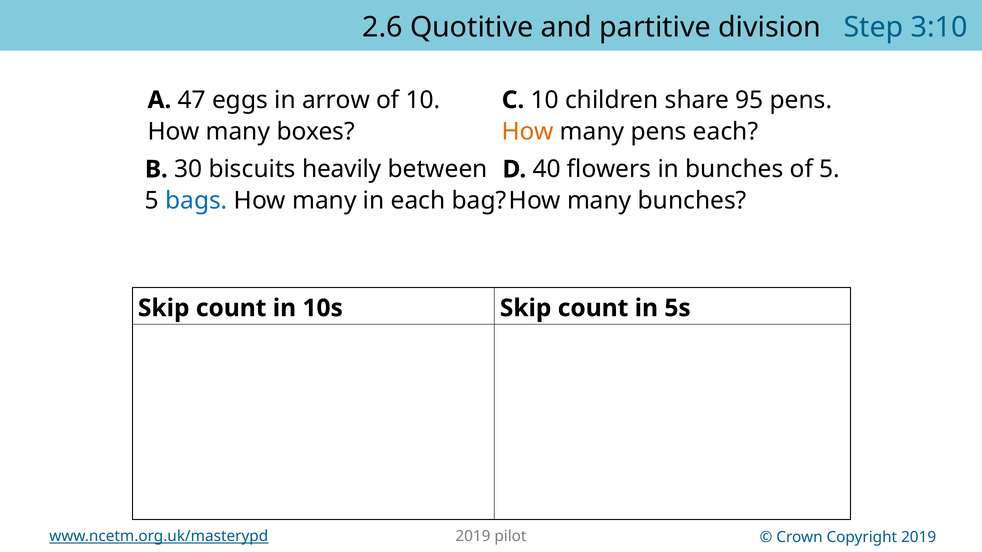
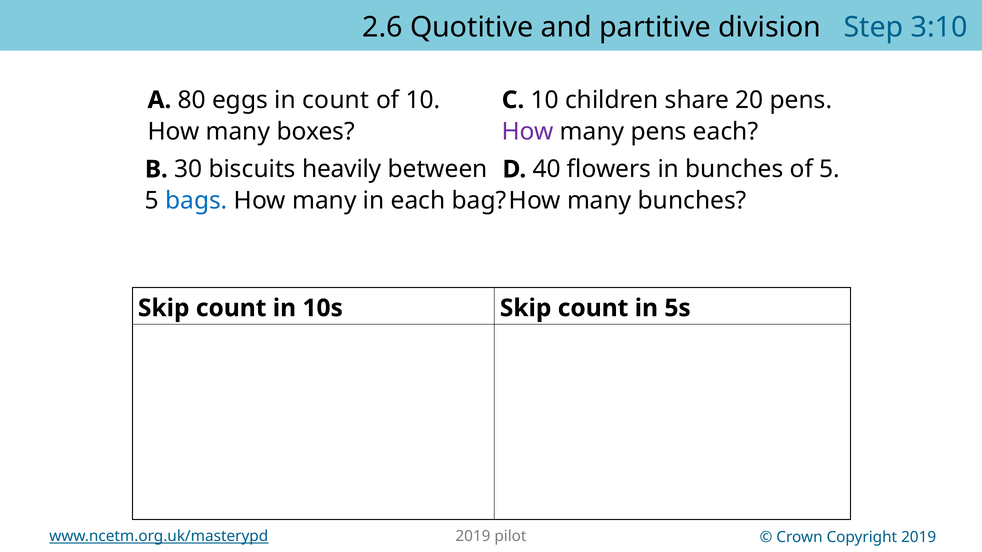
47: 47 -> 80 (192, 100)
in arrow: arrow -> count (336, 100)
95: 95 -> 20 (749, 100)
How colour: orange -> purple (528, 132)
